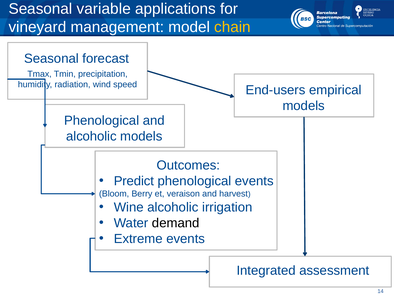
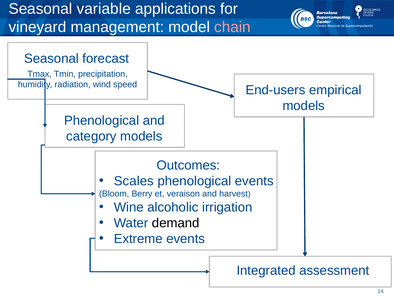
chain colour: yellow -> pink (232, 27)
alcoholic: alcoholic -> category (91, 136)
Predict: Predict -> Scales (134, 181)
